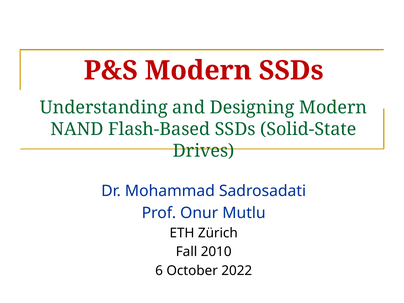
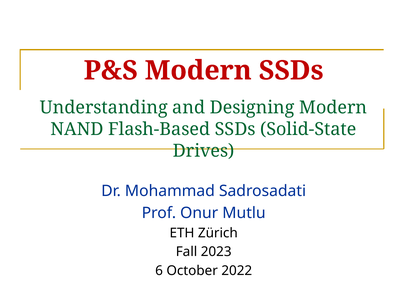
2010: 2010 -> 2023 (216, 252)
